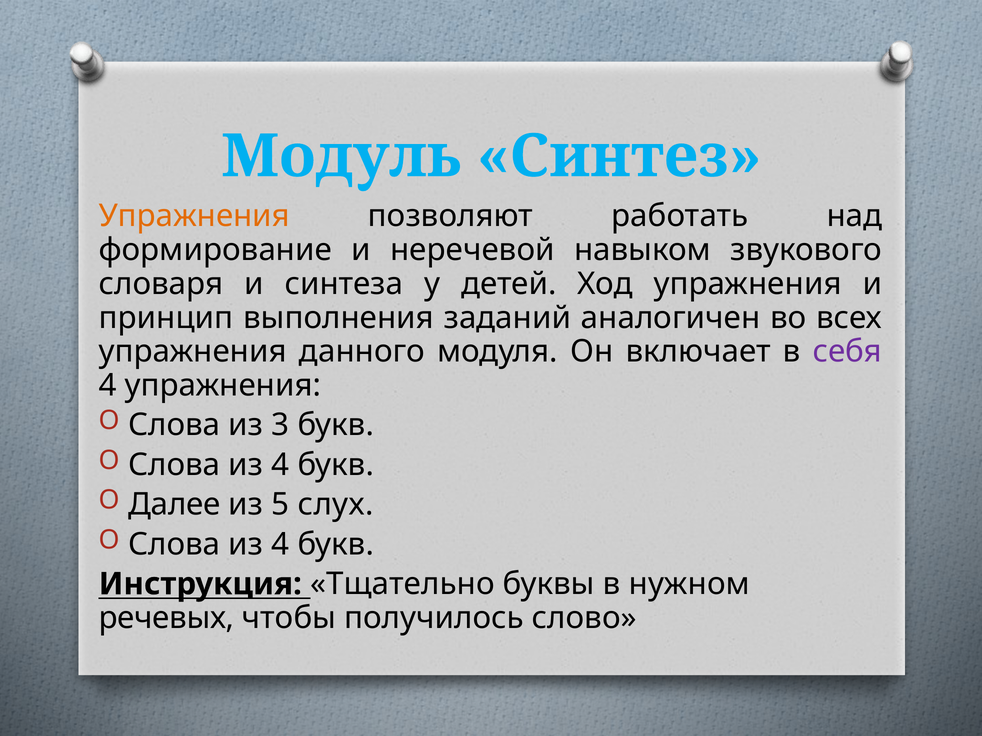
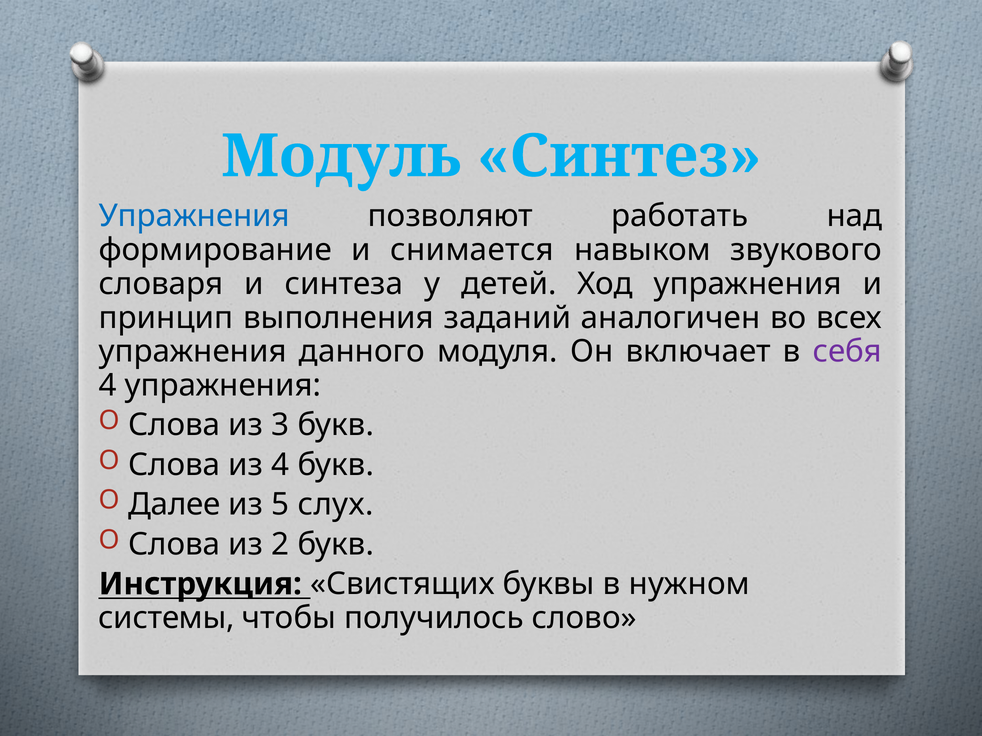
Упражнения colour: orange -> blue (194, 216)
неречевой: неречевой -> снимается (472, 250)
4: 4 -> 2 (280, 545)
Тщательно: Тщательно -> Свистящих (403, 584)
речевых: речевых -> системы (166, 618)
